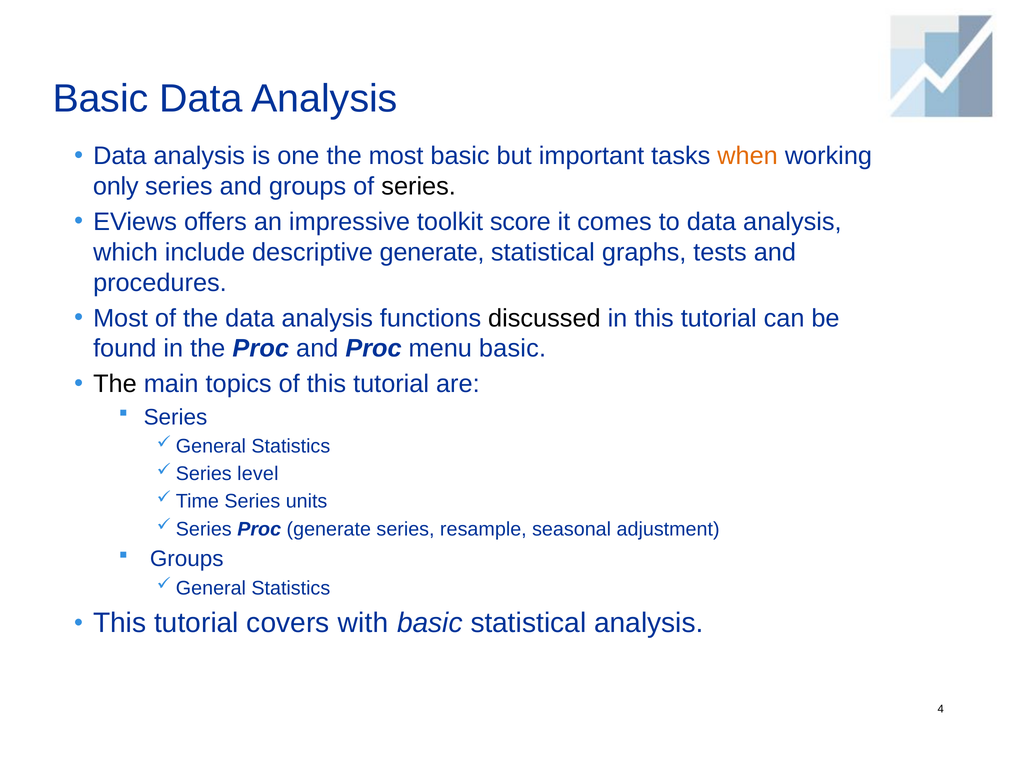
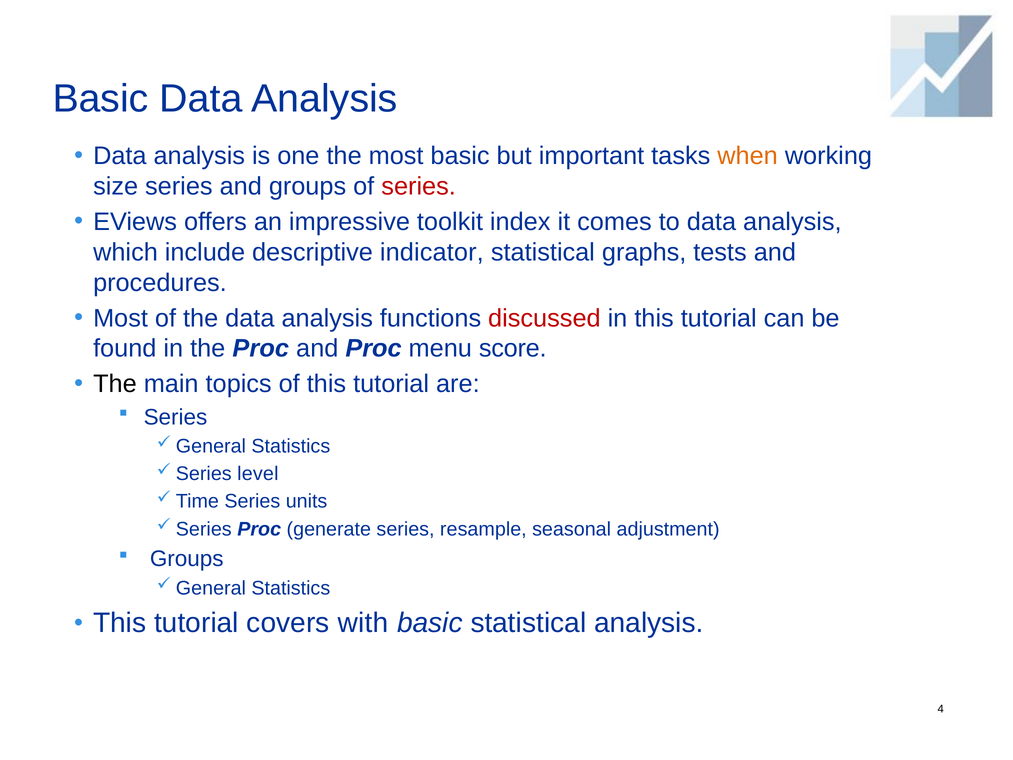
only: only -> size (116, 186)
series colour: black -> red (419, 186)
score: score -> index (520, 222)
descriptive generate: generate -> indicator (432, 252)
discussed colour: black -> red (544, 318)
menu basic: basic -> score (513, 349)
